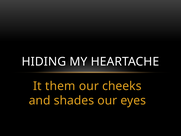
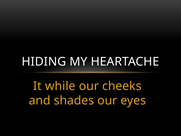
them: them -> while (60, 86)
